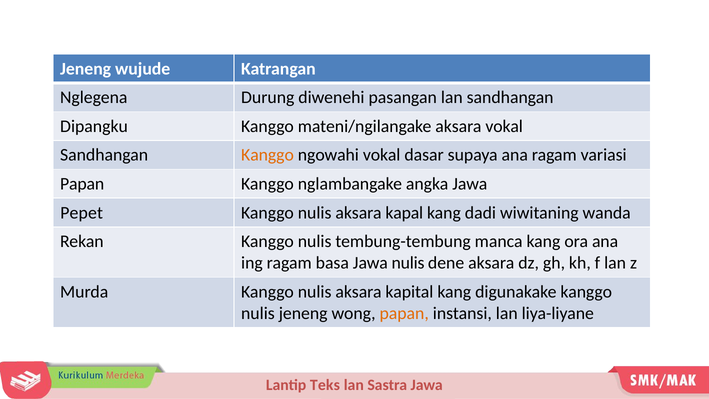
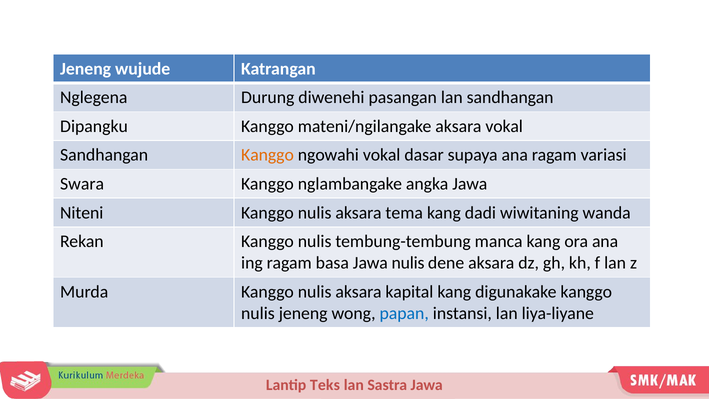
Papan: Papan -> Swara (82, 184)
Pepet: Pepet -> Niteni (82, 213)
kapal: kapal -> tema (404, 213)
papan colour: orange -> blue (404, 313)
